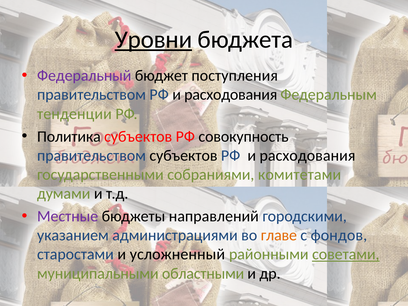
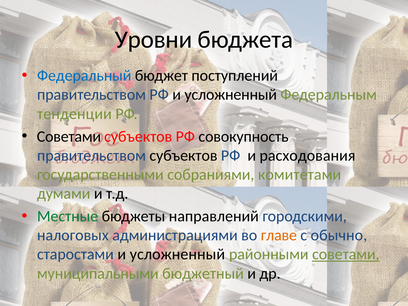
Уровни underline: present -> none (153, 39)
Федеральный colour: purple -> blue (84, 76)
поступления: поступления -> поступлений (235, 76)
правительством РФ и расходования: расходования -> усложненный (231, 95)
Политика: Политика -> Советами (69, 136)
Местные colour: purple -> green (68, 216)
указанием: указанием -> налоговых (73, 235)
фондов: фондов -> обычно (339, 235)
областными: областными -> бюджетный (203, 273)
